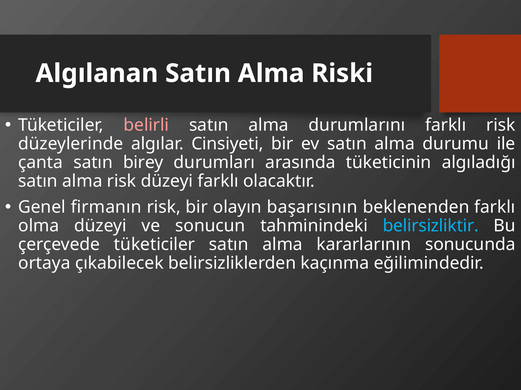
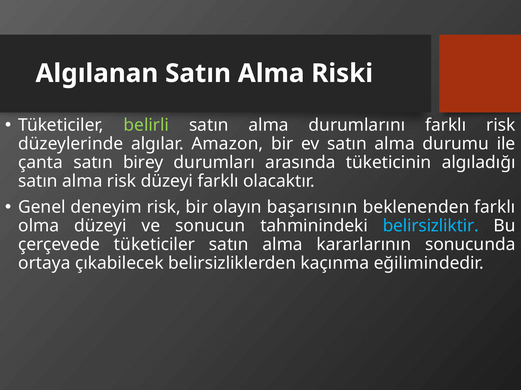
belirli colour: pink -> light green (146, 125)
Cinsiyeti: Cinsiyeti -> Amazon (227, 144)
firmanın: firmanın -> deneyim (106, 207)
